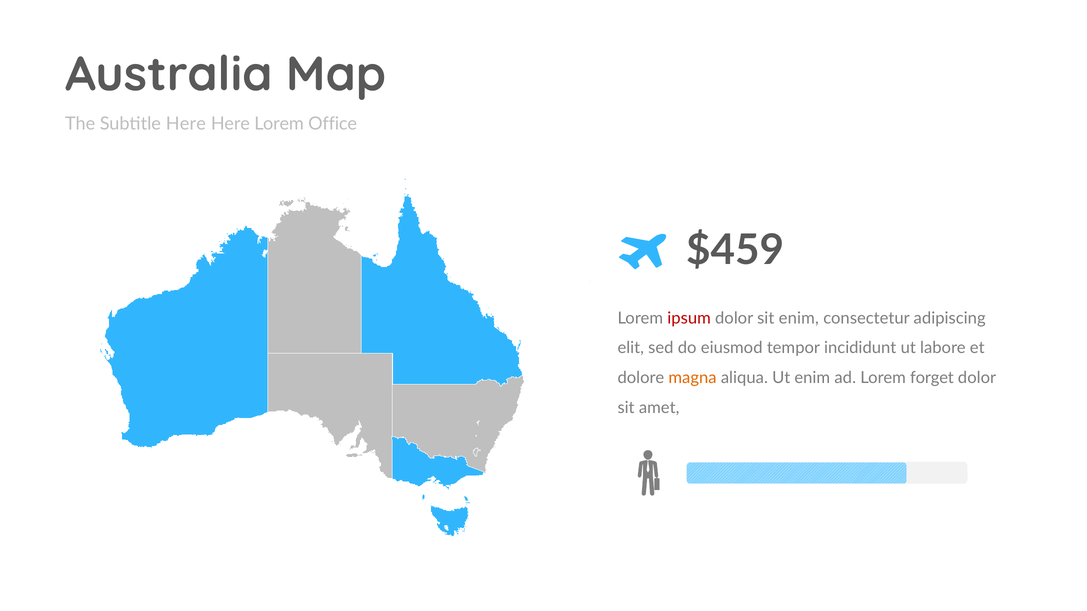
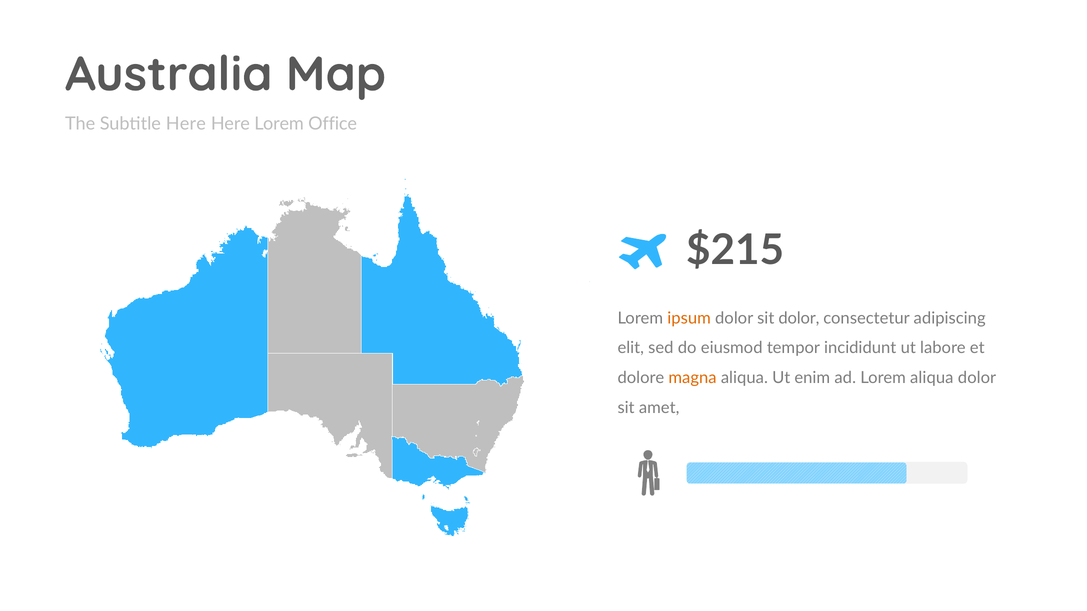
$459: $459 -> $215 (735, 251)
ipsum colour: red -> orange (689, 318)
sit enim: enim -> dolor (799, 318)
Lorem forget: forget -> aliqua (932, 378)
